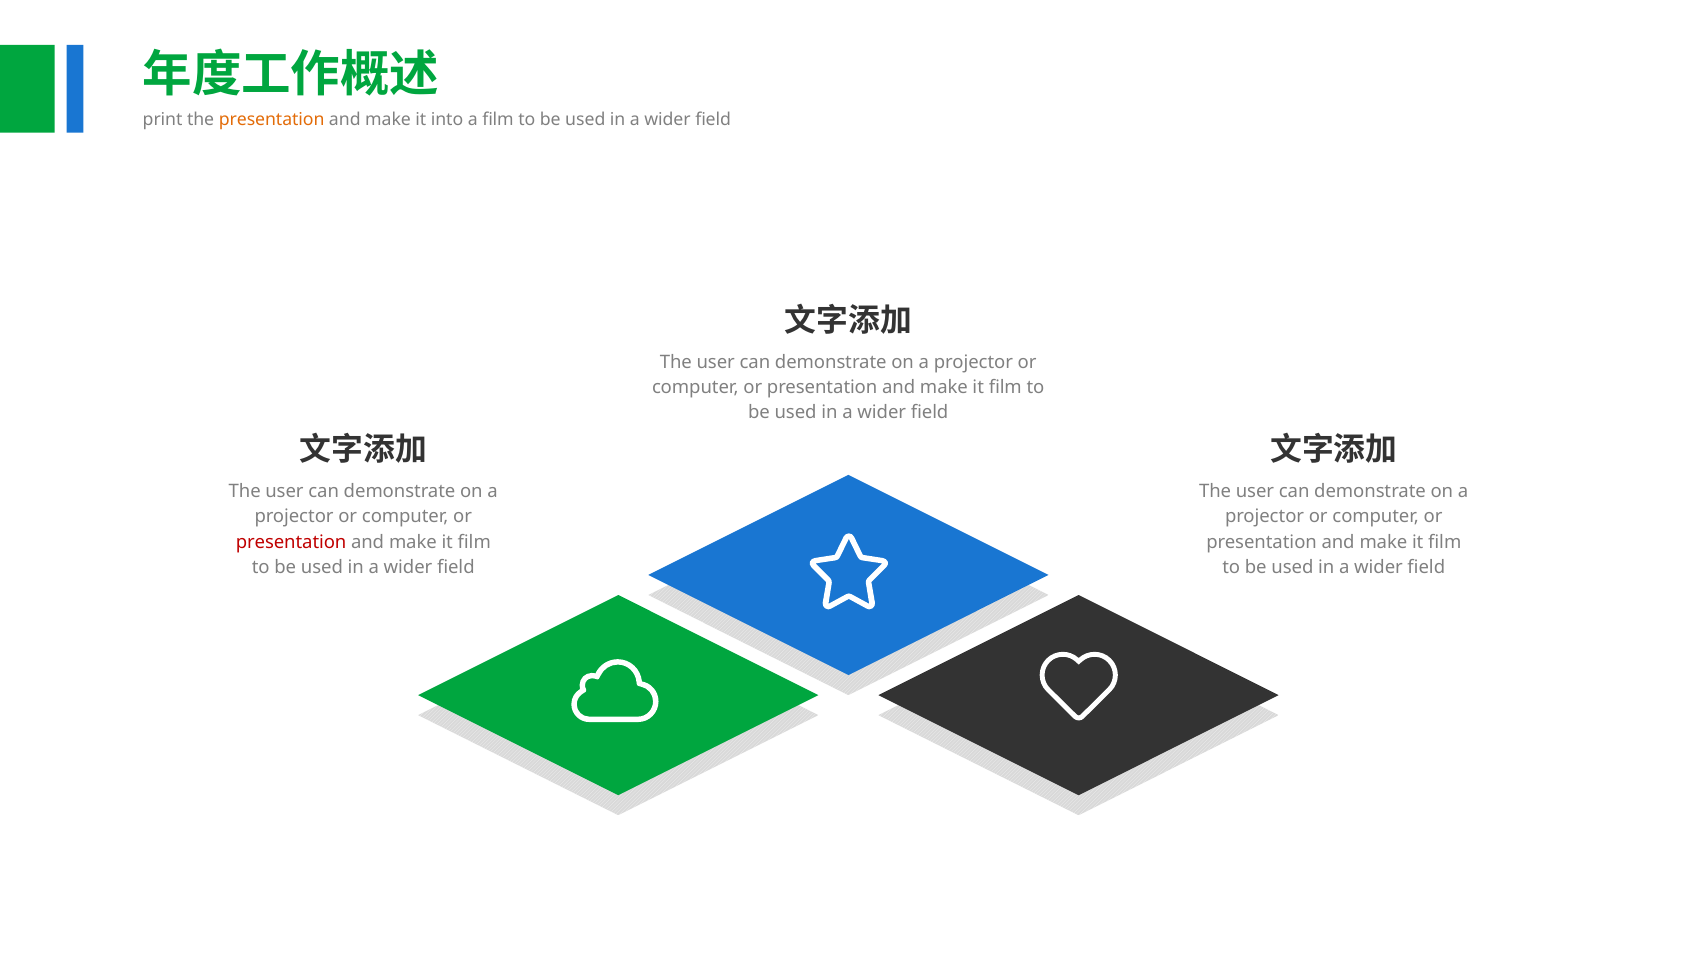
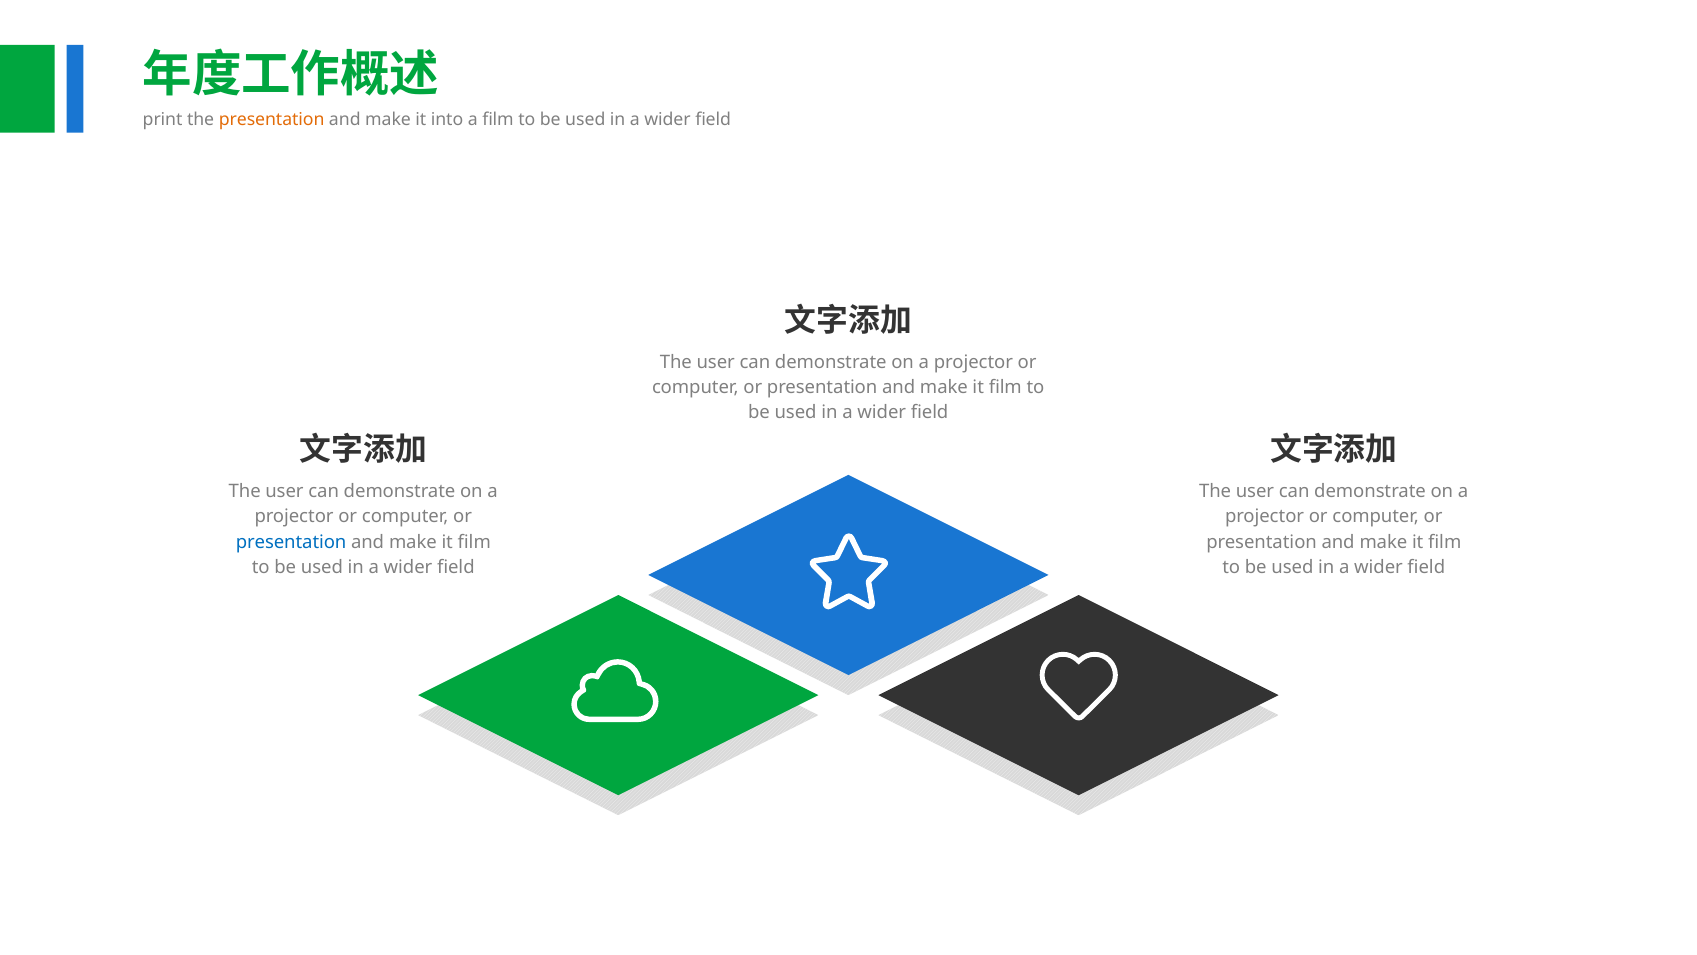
presentation colour: red -> blue (291, 542)
